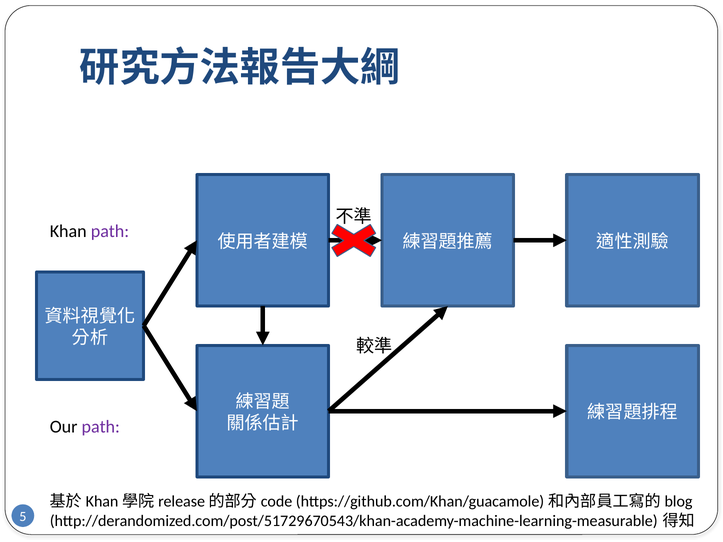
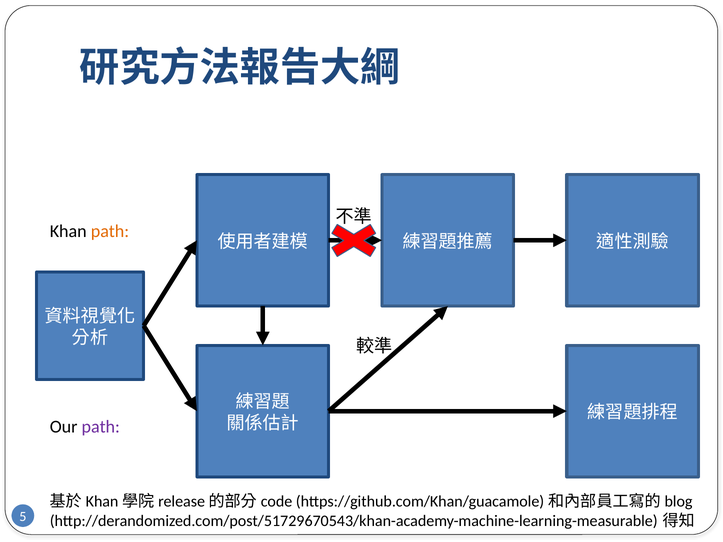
path colour: purple -> orange (110, 231)
